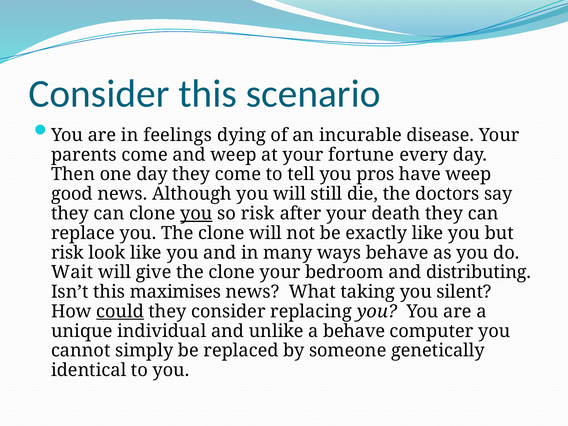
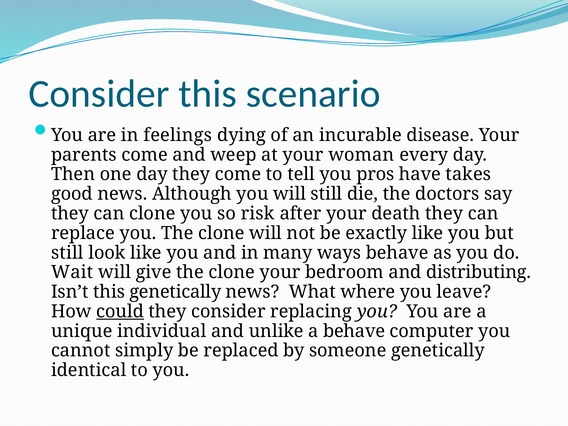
fortune: fortune -> woman (361, 155)
have weep: weep -> takes (468, 174)
you underline: present -> none (196, 214)
risk: risk -> still (67, 253)
this maximises: maximises -> genetically (175, 292)
taking: taking -> where (368, 292)
silent: silent -> leave (464, 292)
